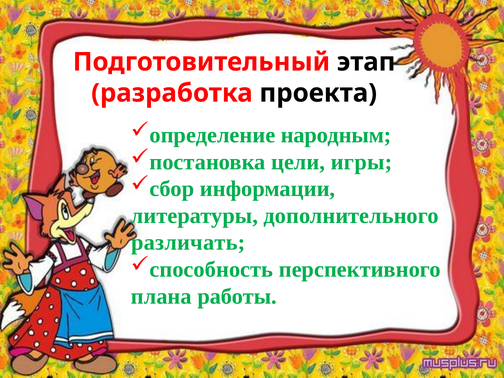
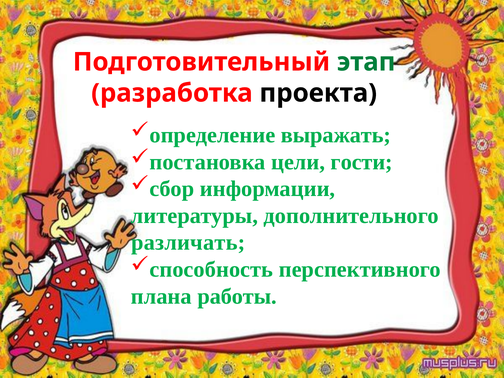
этап colour: black -> green (366, 62)
народным: народным -> выражать (336, 135)
игры: игры -> гости (362, 162)
